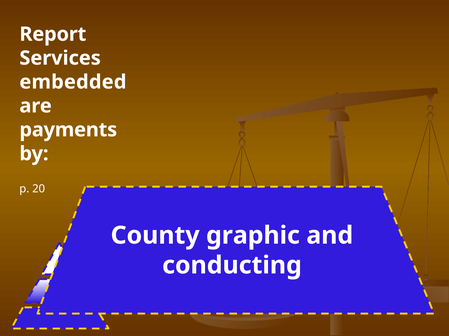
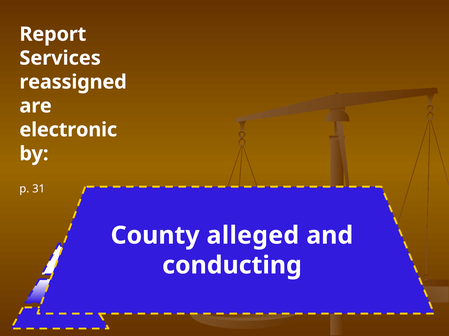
embedded: embedded -> reassigned (73, 82)
payments: payments -> electronic (68, 130)
20: 20 -> 31 (39, 189)
graphic: graphic -> alleged (253, 236)
